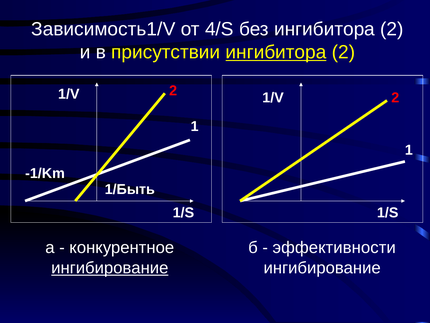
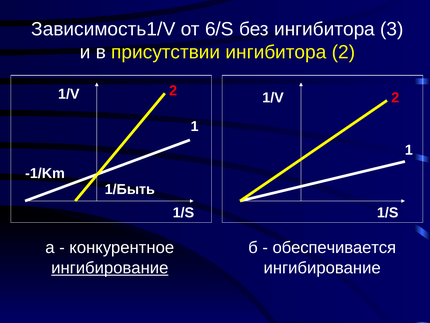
4/S: 4/S -> 6/S (219, 29)
без ингибитора 2: 2 -> 3 (392, 29)
ингибитора underline: present -> none (276, 52)
эффективности: эффективности -> обеспечивается (334, 247)
